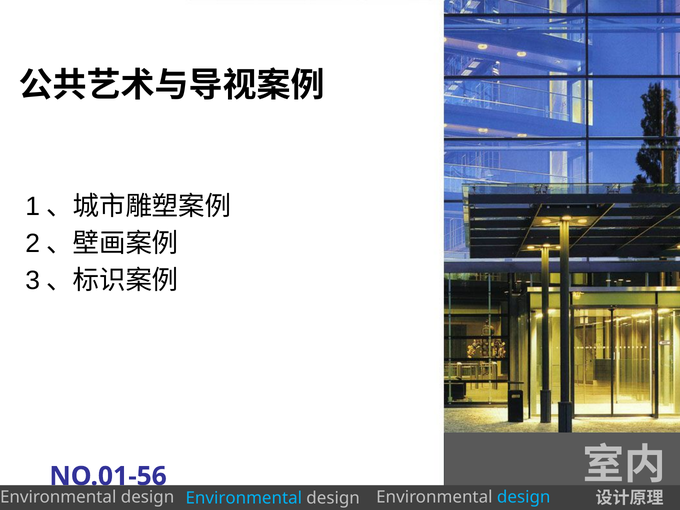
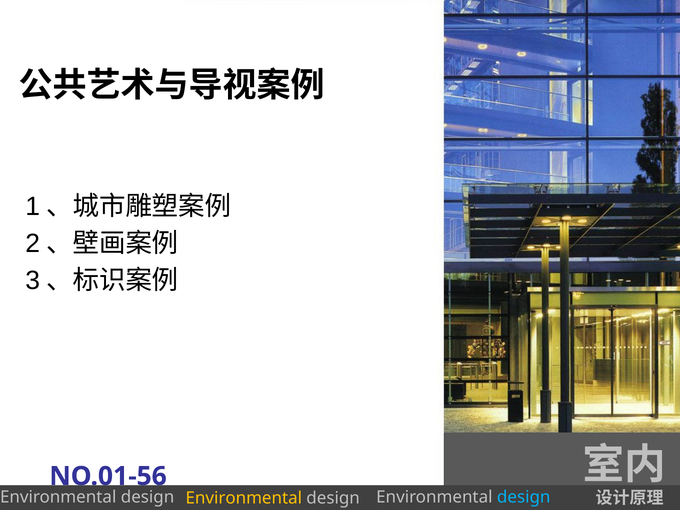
Environmental colour: light blue -> yellow (244, 498)
